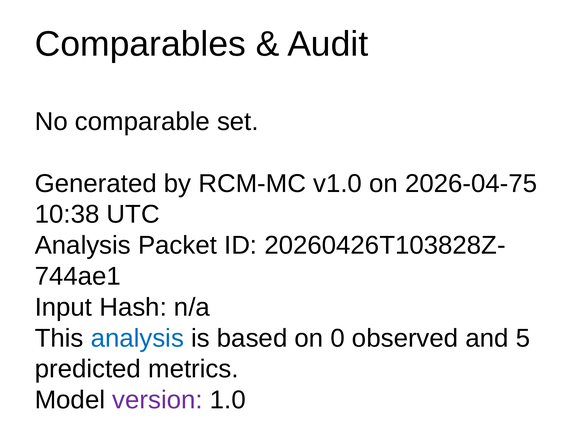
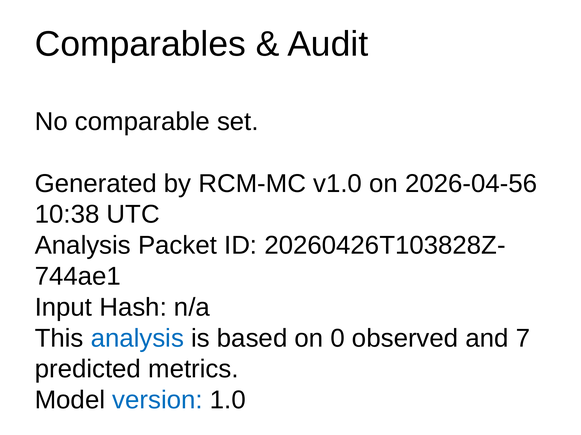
2026-04-75: 2026-04-75 -> 2026-04-56 (471, 184)
5: 5 -> 7 (523, 339)
version colour: purple -> blue (158, 401)
